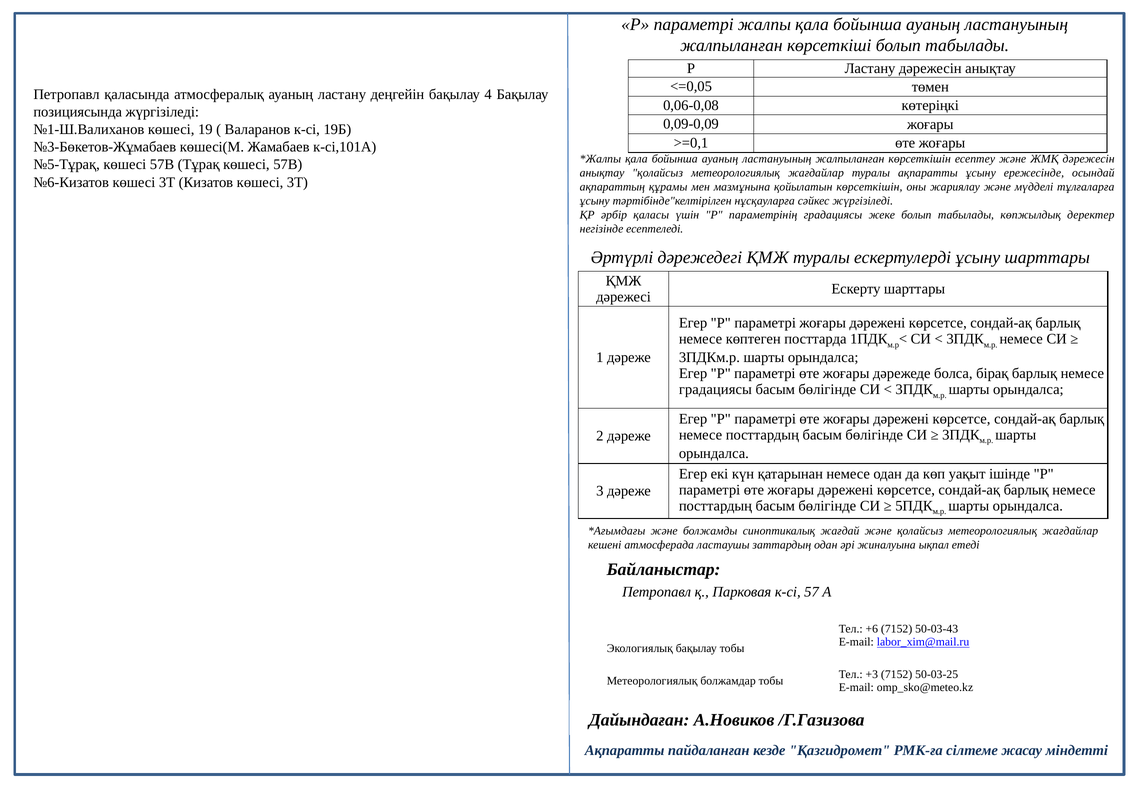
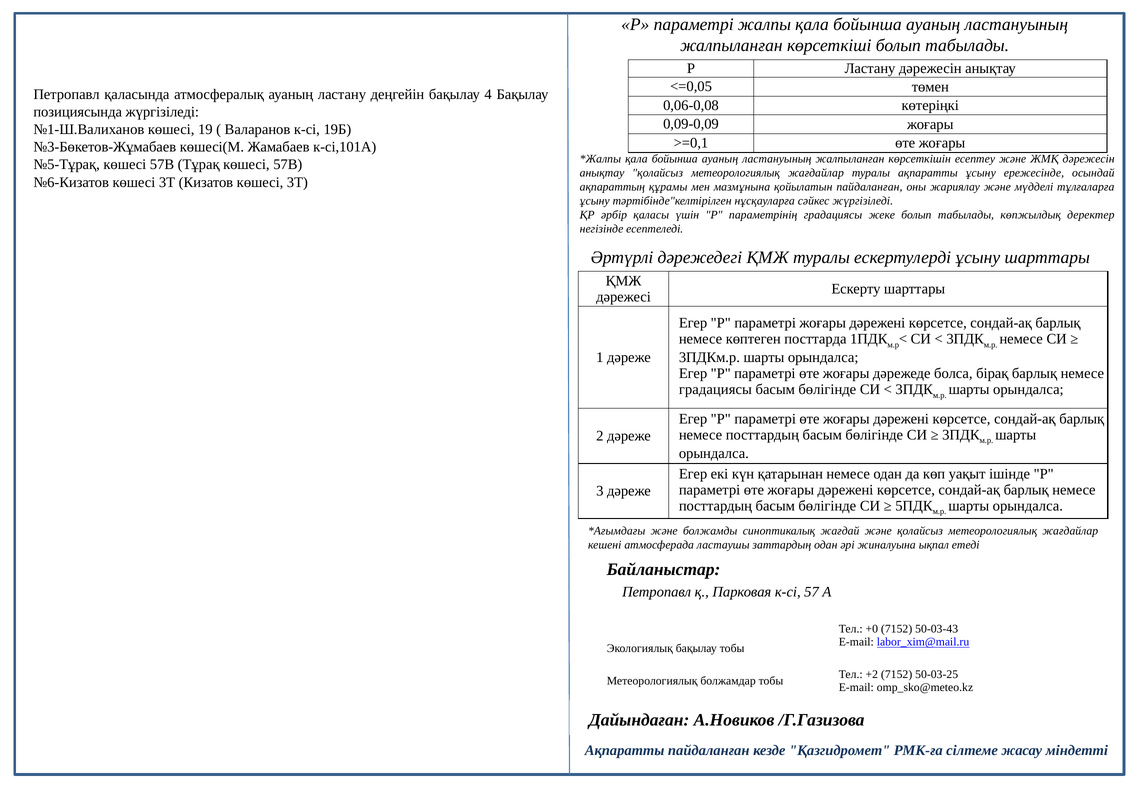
қойылатын көрсеткішін: көрсеткішін -> пайдаланған (869, 187)
+6: +6 -> +0 (872, 629)
+3: +3 -> +2 (872, 675)
